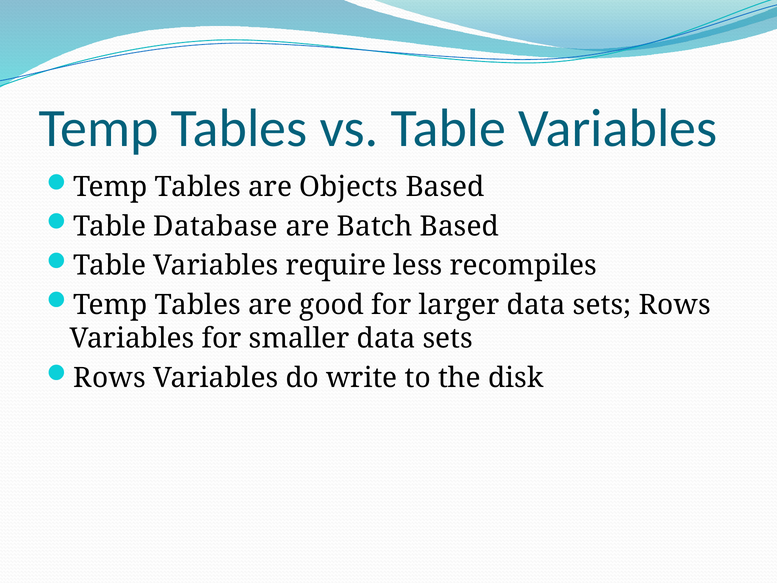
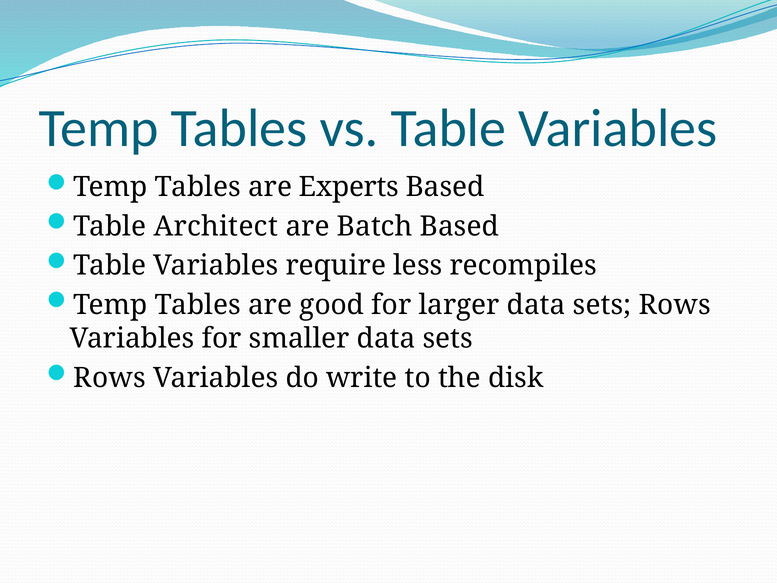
Objects: Objects -> Experts (349, 187)
Database: Database -> Architect (216, 226)
